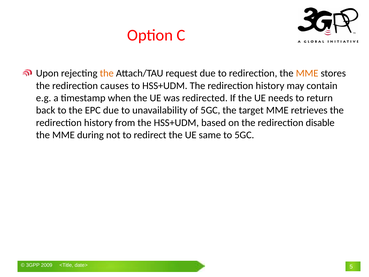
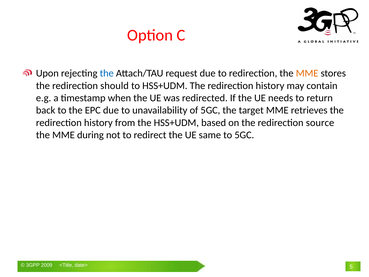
the colour: orange -> blue (107, 73)
causes: causes -> should (114, 86)
disable: disable -> source (320, 123)
